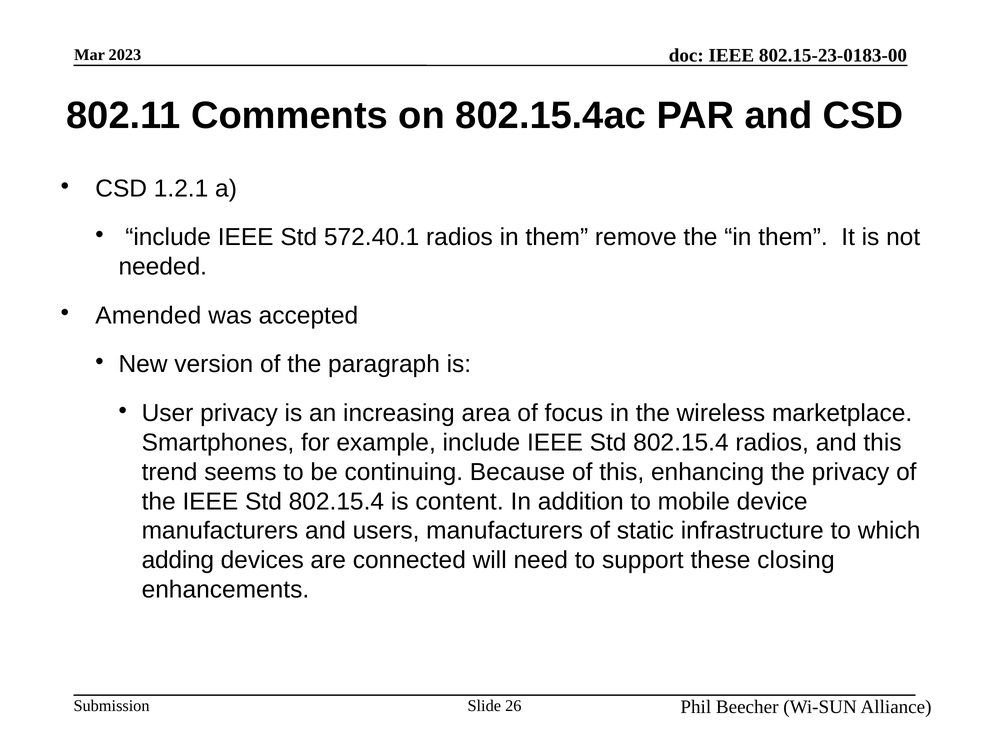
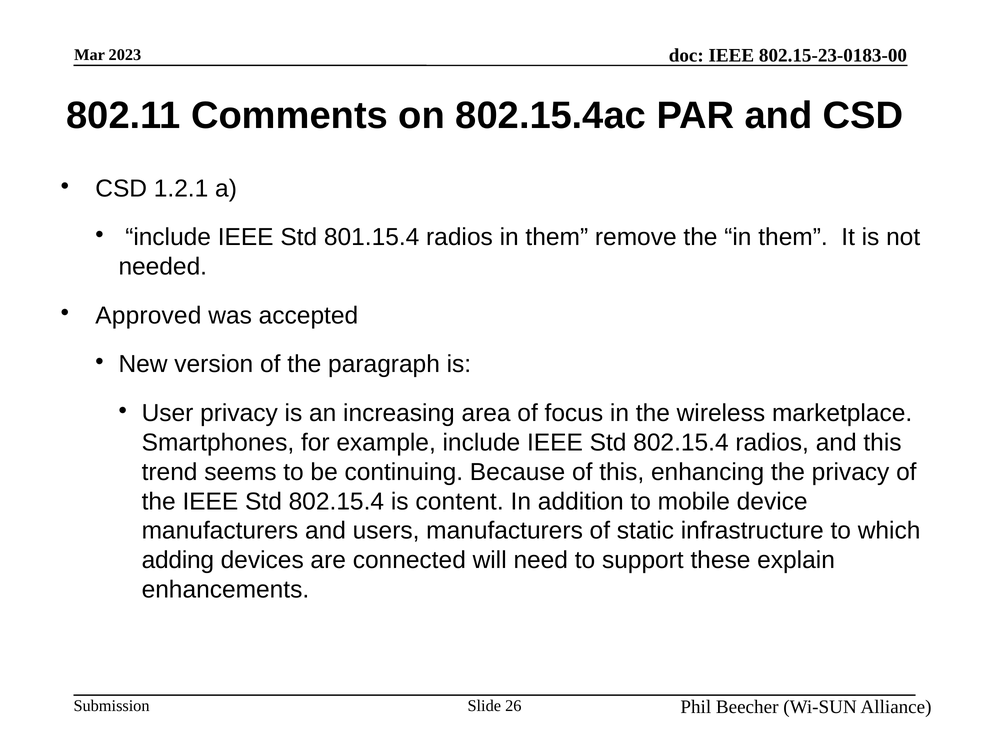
572.40.1: 572.40.1 -> 801.15.4 (372, 237)
Amended: Amended -> Approved (148, 315)
closing: closing -> explain (796, 560)
